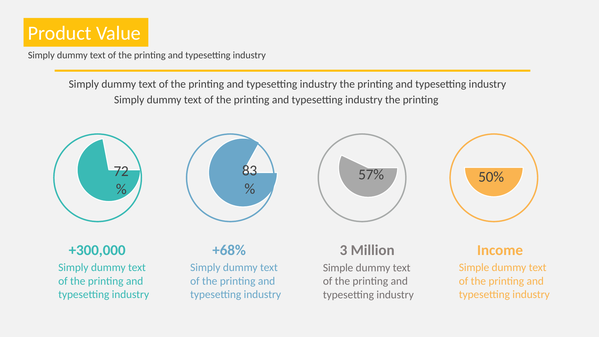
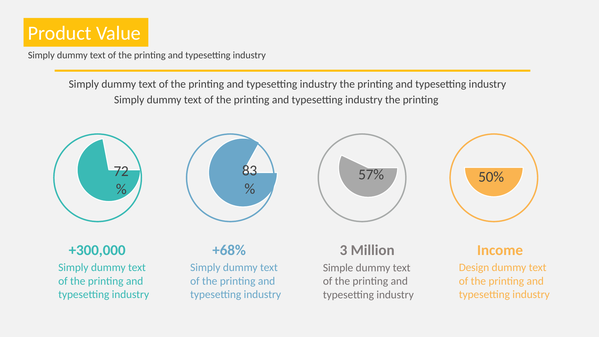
Simple: Simple -> Design (474, 268)
